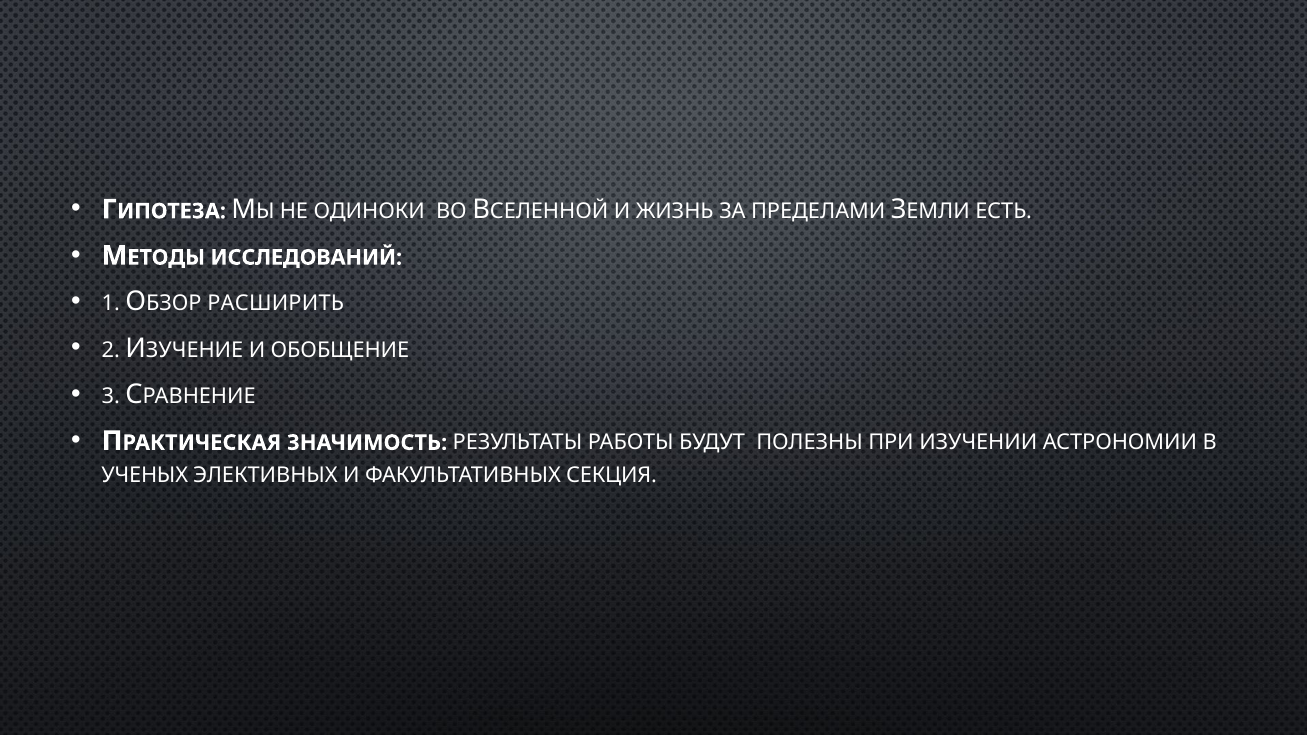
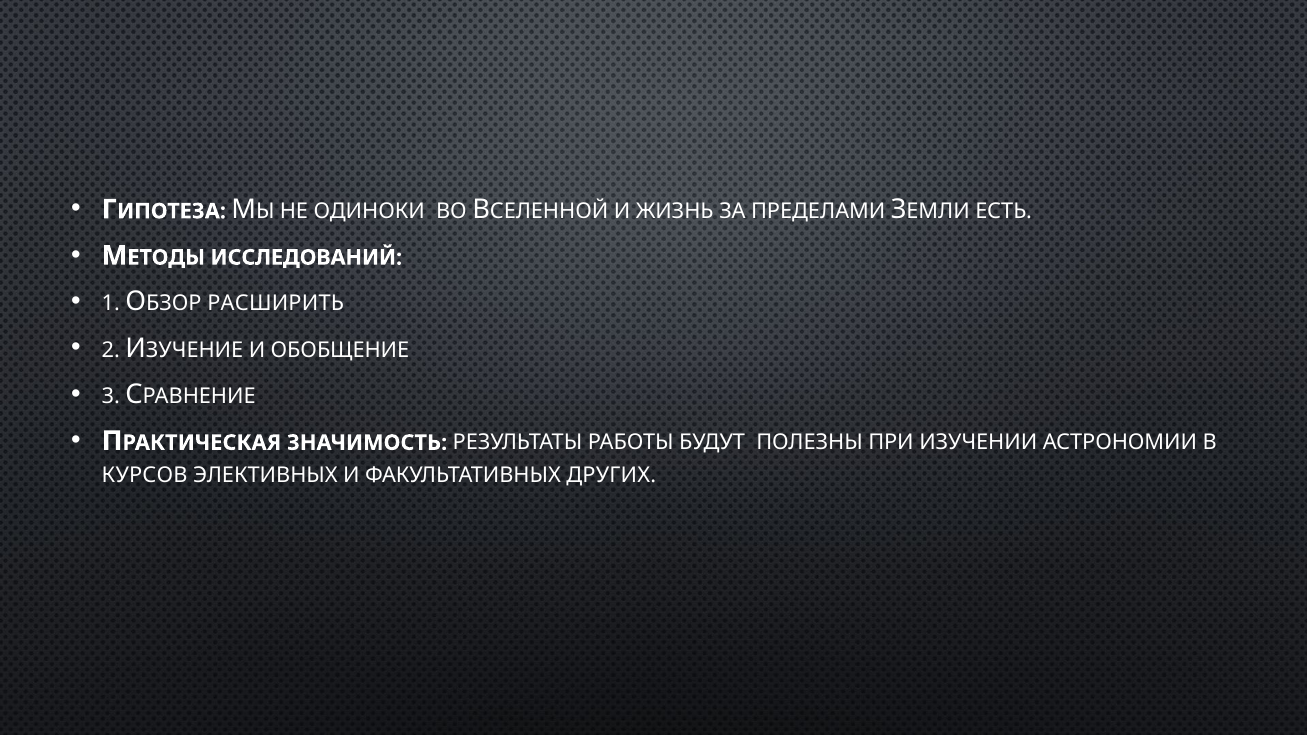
УЧЕНЫХ: УЧЕНЫХ -> КУРСОВ (145, 476)
СЕКЦИЯ: СЕКЦИЯ -> ДРУГИХ (611, 476)
